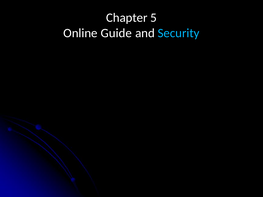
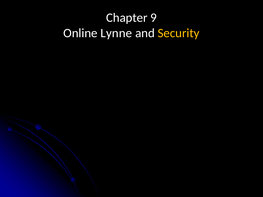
5: 5 -> 9 (154, 18)
Guide: Guide -> Lynne (116, 33)
Security colour: light blue -> yellow (179, 33)
